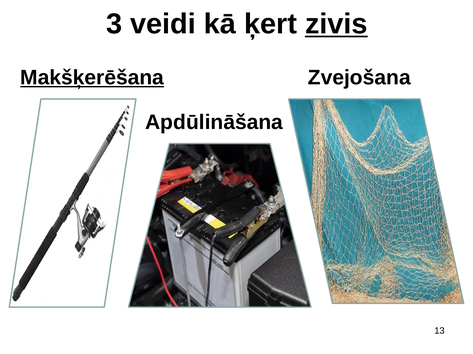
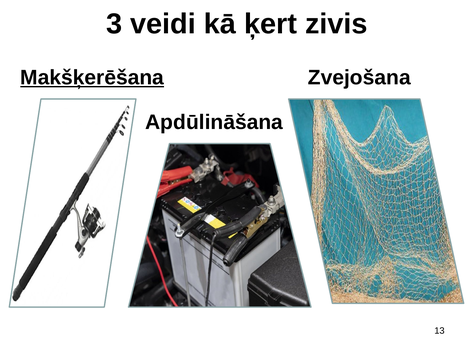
zivis underline: present -> none (336, 24)
